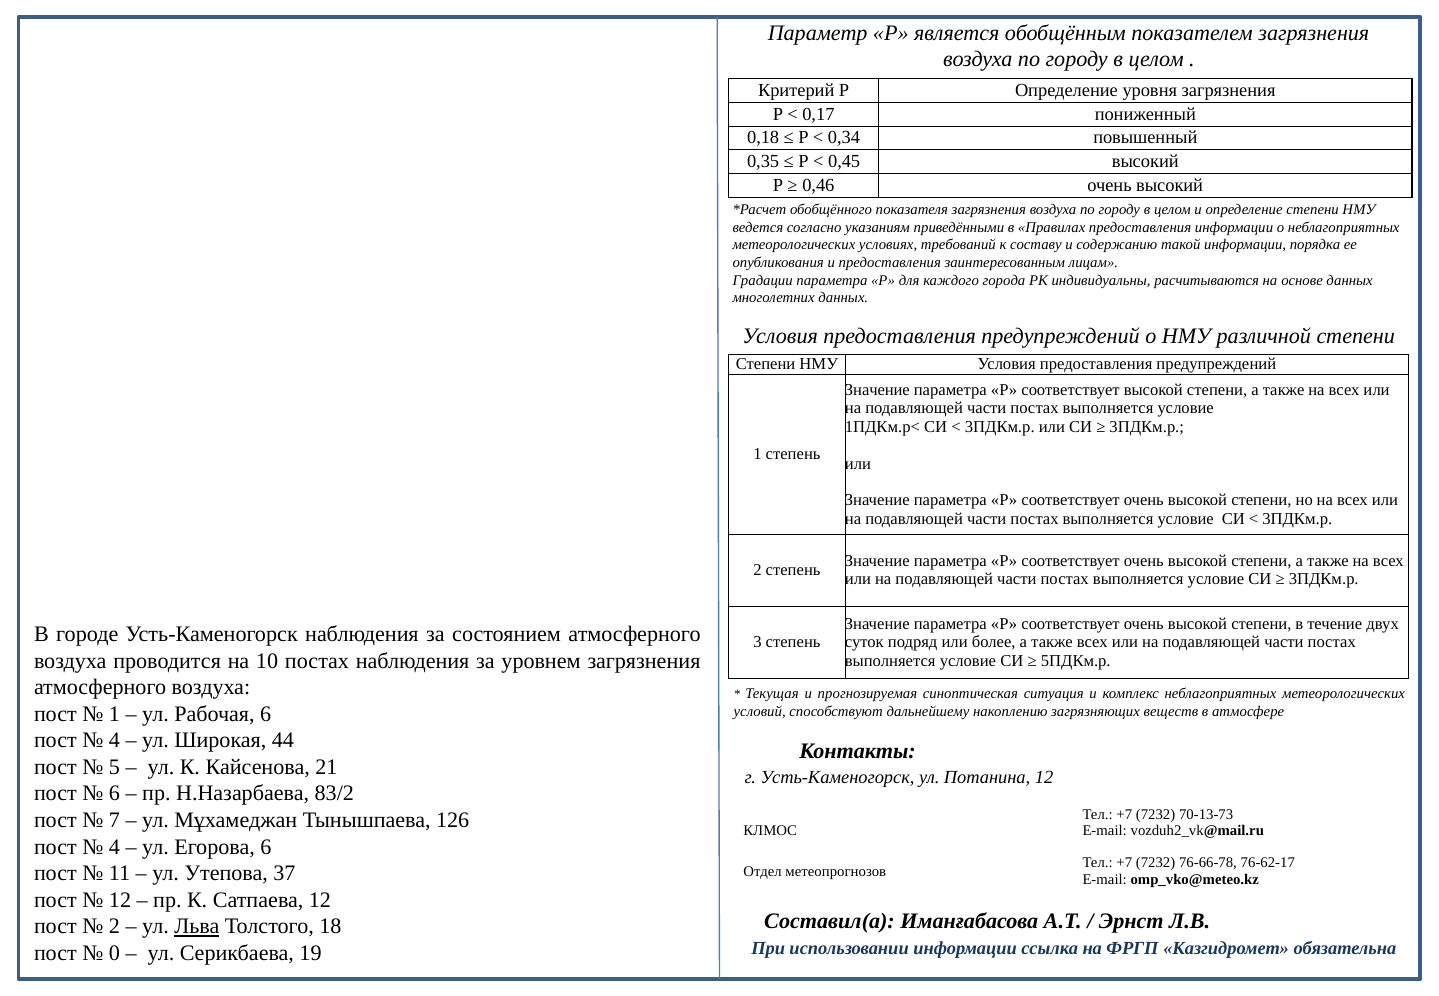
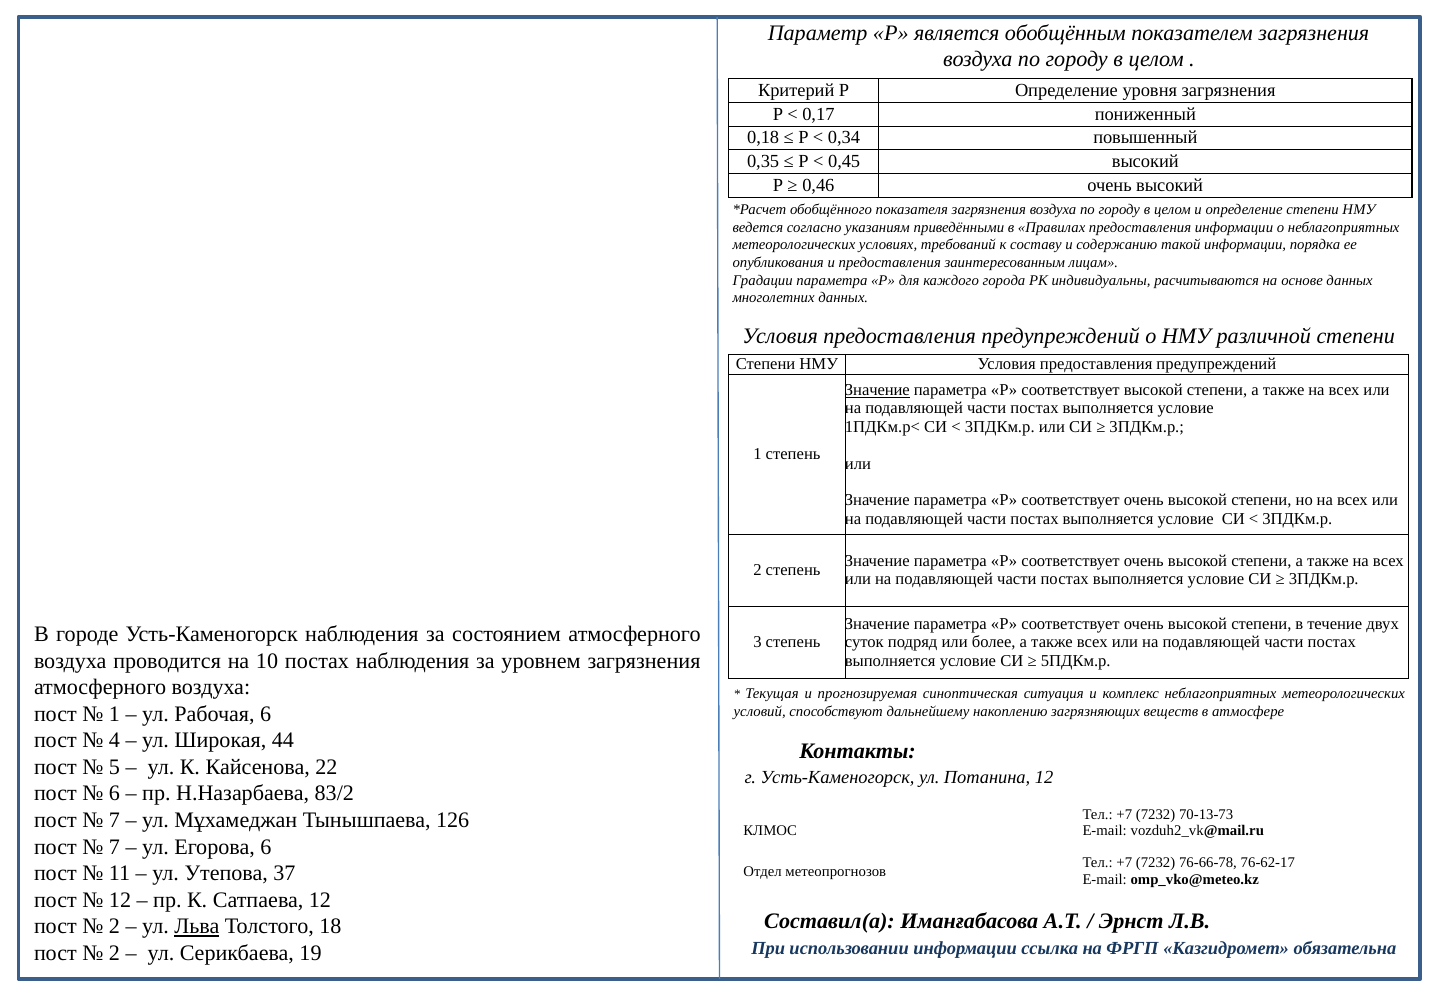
Значение underline: none -> present (877, 390)
21: 21 -> 22 (326, 767)
4: 4 -> 7 (114, 847)
0: 0 -> 2 (114, 953)
